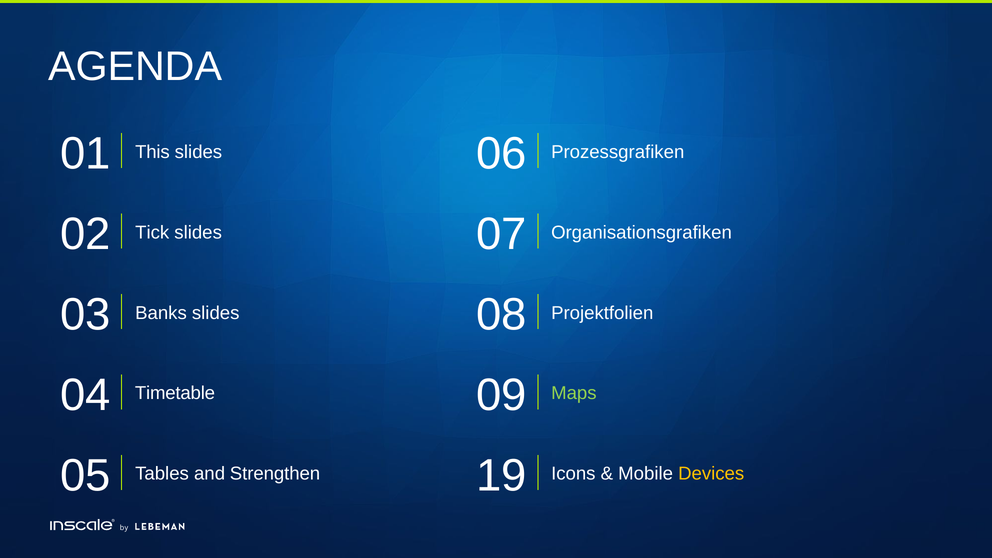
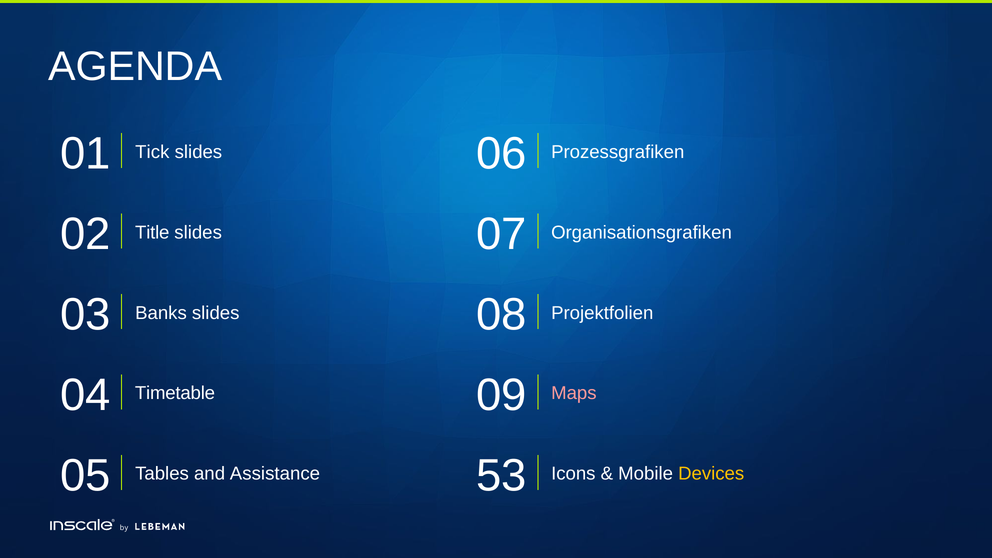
This: This -> Tick (152, 152)
Tick: Tick -> Title (152, 233)
Maps colour: light green -> pink (574, 393)
19: 19 -> 53 (501, 476)
Strengthen: Strengthen -> Assistance (275, 474)
